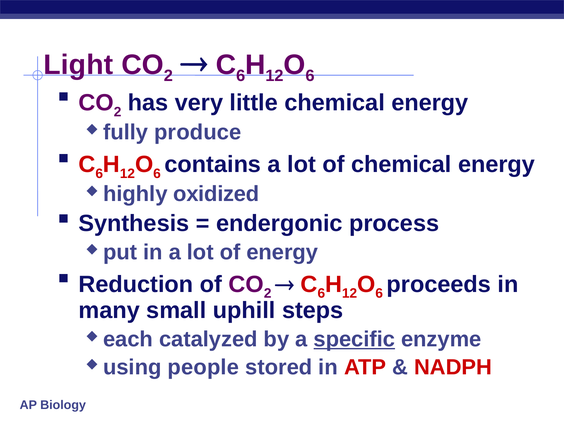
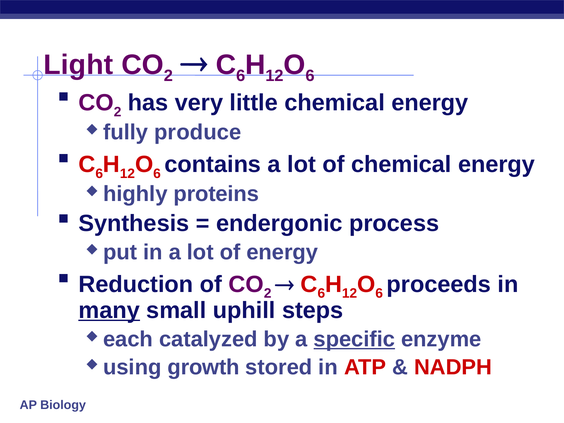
oxidized: oxidized -> proteins (216, 194)
many underline: none -> present (109, 310)
people: people -> growth (204, 367)
